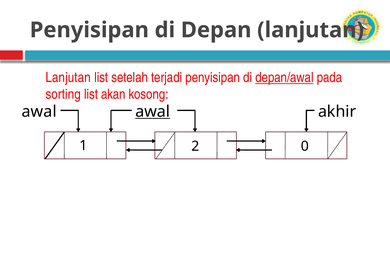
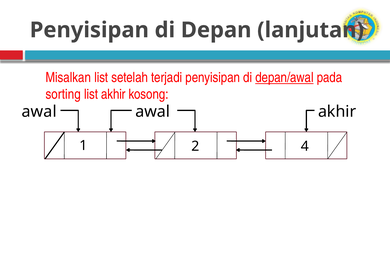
Lanjutan: Lanjutan -> Misalkan (68, 78)
list akan: akan -> akhir (113, 94)
awal underline: present -> none (153, 111)
0: 0 -> 4 (305, 146)
